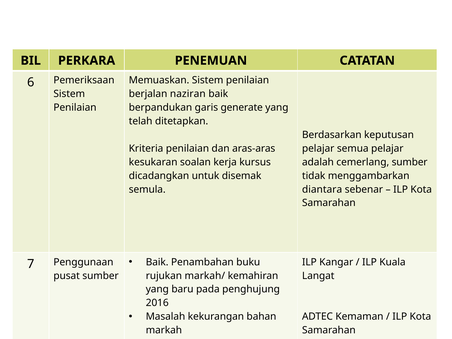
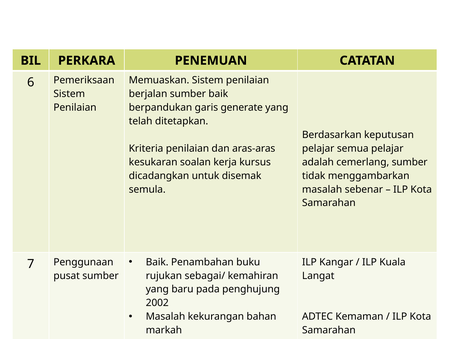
berjalan naziran: naziran -> sumber (188, 94)
diantara: diantara -> masalah (322, 189)
markah/: markah/ -> sebagai/ (205, 276)
2016: 2016 -> 2002 (157, 303)
